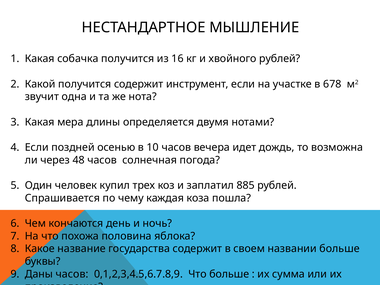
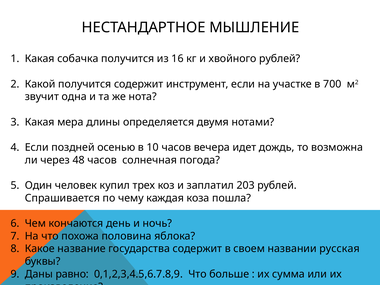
678: 678 -> 700 (332, 84)
885: 885 -> 203 (246, 185)
названии больше: больше -> русская (339, 249)
Даны часов: часов -> равно (72, 274)
